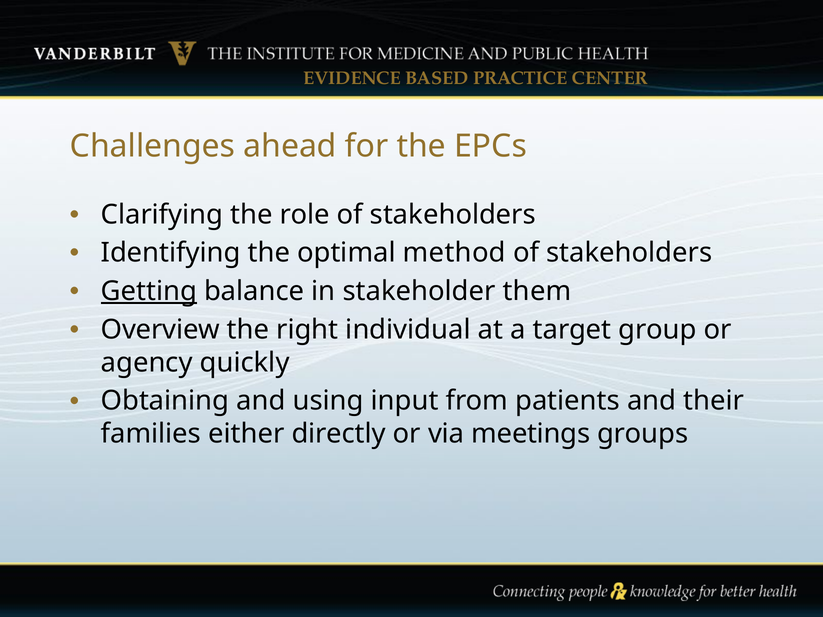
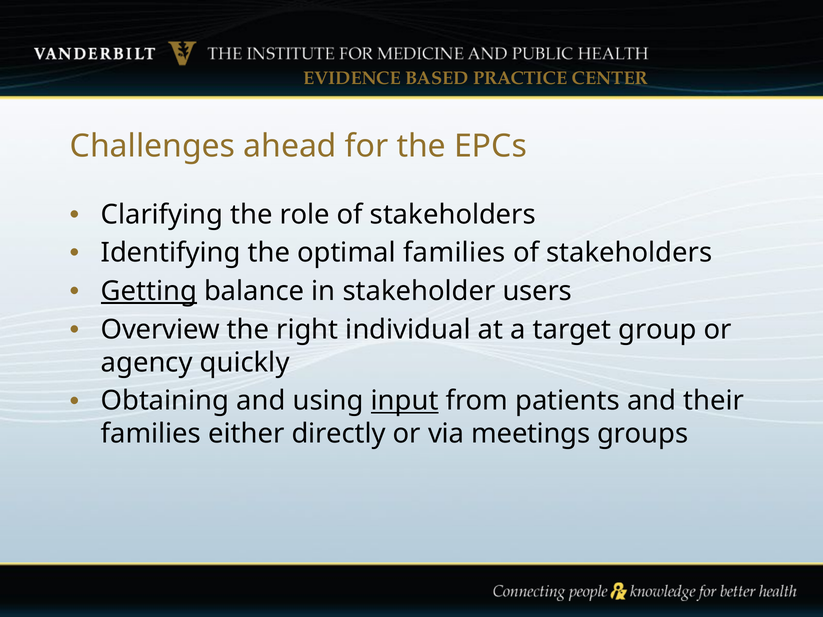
optimal method: method -> families (454, 253)
them: them -> users (537, 291)
input underline: none -> present (405, 401)
